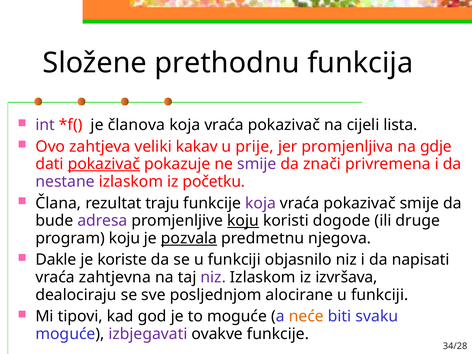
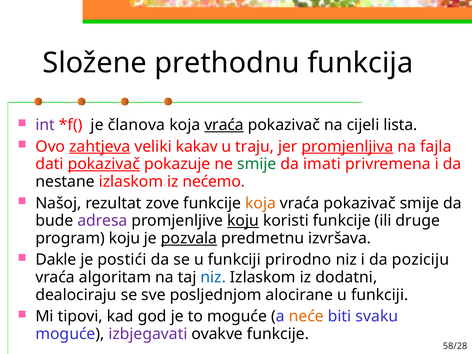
vraća underline: none -> present (224, 125)
zahtjeva underline: none -> present (100, 147)
prije: prije -> traju (255, 147)
promjenljiva underline: none -> present (347, 147)
gdje: gdje -> fajla (436, 147)
smije colour: purple -> green (257, 164)
znači: znači -> imati (322, 164)
nestane colour: purple -> black (65, 182)
početku: početku -> nećemo (214, 182)
Člana: Člana -> Našoj (58, 203)
traju: traju -> zove (162, 203)
koja colour: purple -> orange (261, 203)
koristi dogode: dogode -> funkcije (342, 221)
njegova: njegova -> izvršava (340, 238)
koriste: koriste -> postići (122, 260)
objasnilo: objasnilo -> prirodno (298, 260)
napisati: napisati -> poziciju (421, 260)
zahtjevna: zahtjevna -> algoritam (115, 277)
niz colour: purple -> blue (213, 277)
izvršava: izvršava -> dodatni (346, 277)
34/28: 34/28 -> 58/28 (455, 346)
